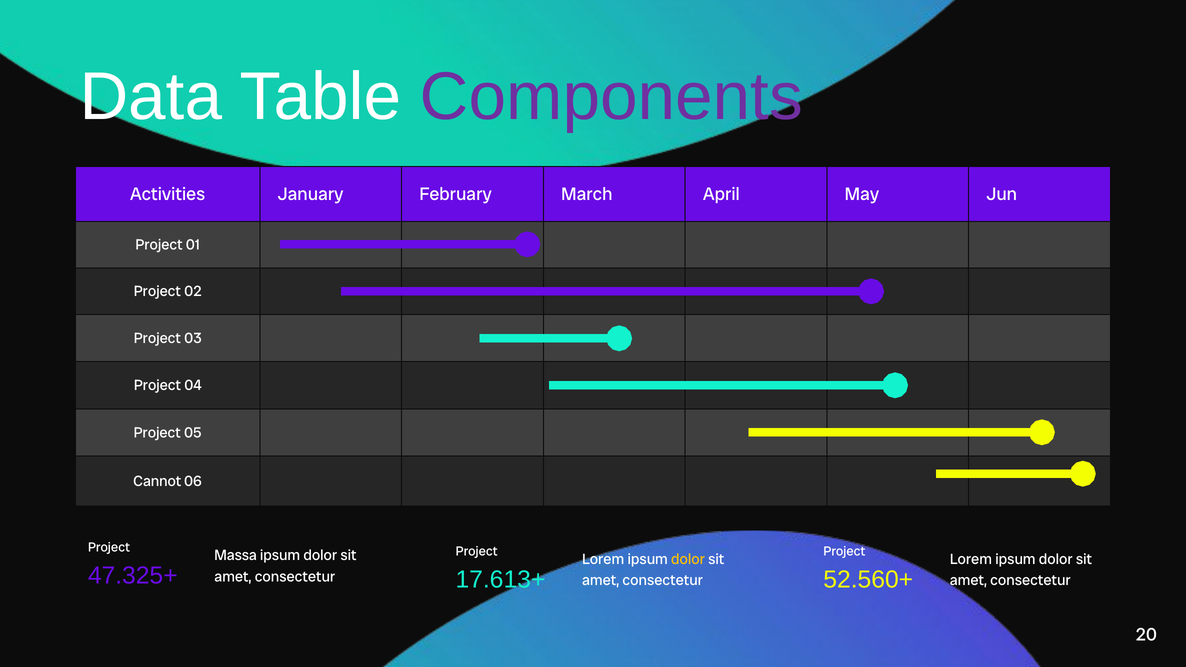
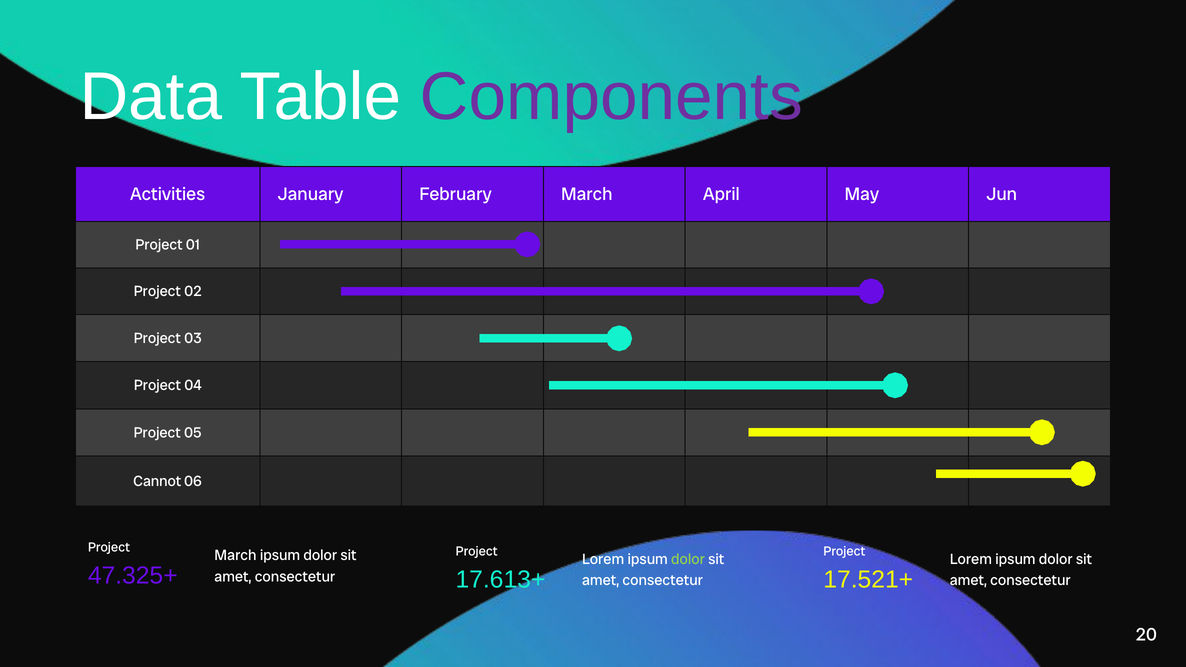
Massa: Massa -> March (235, 555)
dolor colour: yellow -> light green (688, 559)
52.560+: 52.560+ -> 17.521+ (868, 580)
